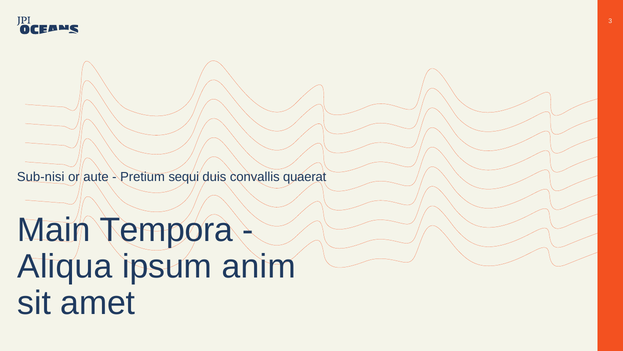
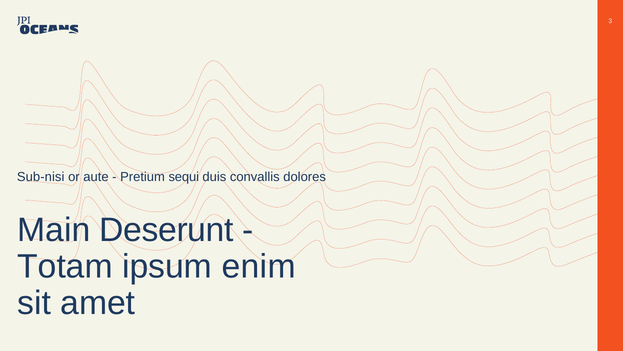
quaerat: quaerat -> dolores (305, 177)
Tempora: Tempora -> Deserunt (166, 229)
Aliqua: Aliqua -> Totam (65, 266)
anim: anim -> enim (259, 266)
